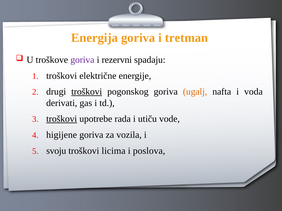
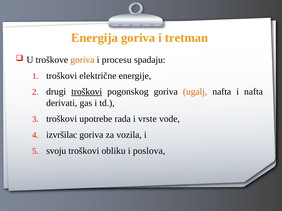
goriva colour: purple -> orange (82, 60)
rezervni: rezervni -> procesu (117, 60)
i voda: voda -> nafta (254, 92)
troškovi underline: present -> none (62, 119)
utiču: utiču -> vrste (147, 119)
higijene: higijene -> izvršilac (62, 135)
licima: licima -> obliku (114, 151)
